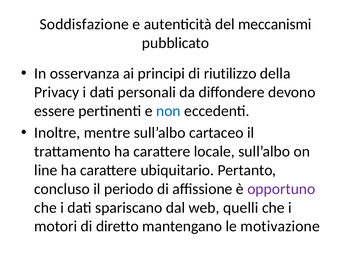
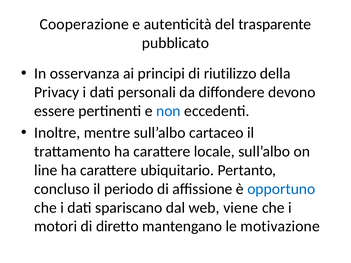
Soddisfazione: Soddisfazione -> Cooperazione (84, 24)
meccanismi: meccanismi -> trasparente (275, 24)
opportuno colour: purple -> blue (281, 189)
quelli: quelli -> viene (241, 208)
